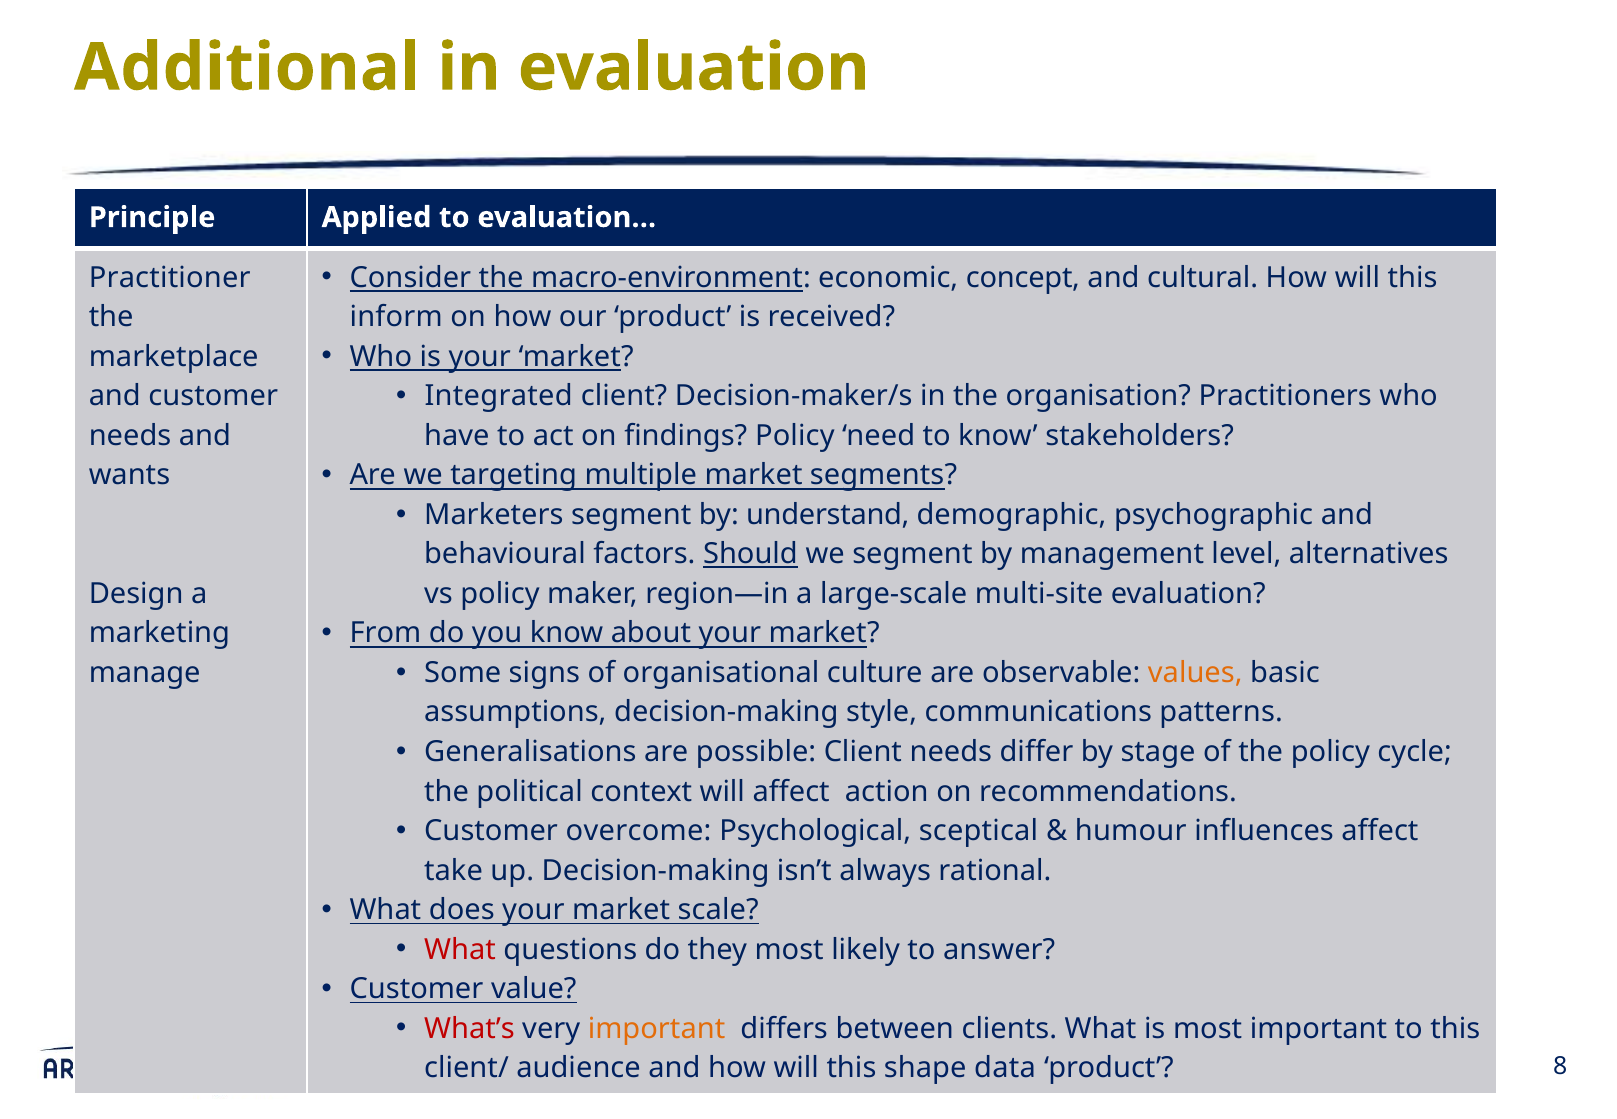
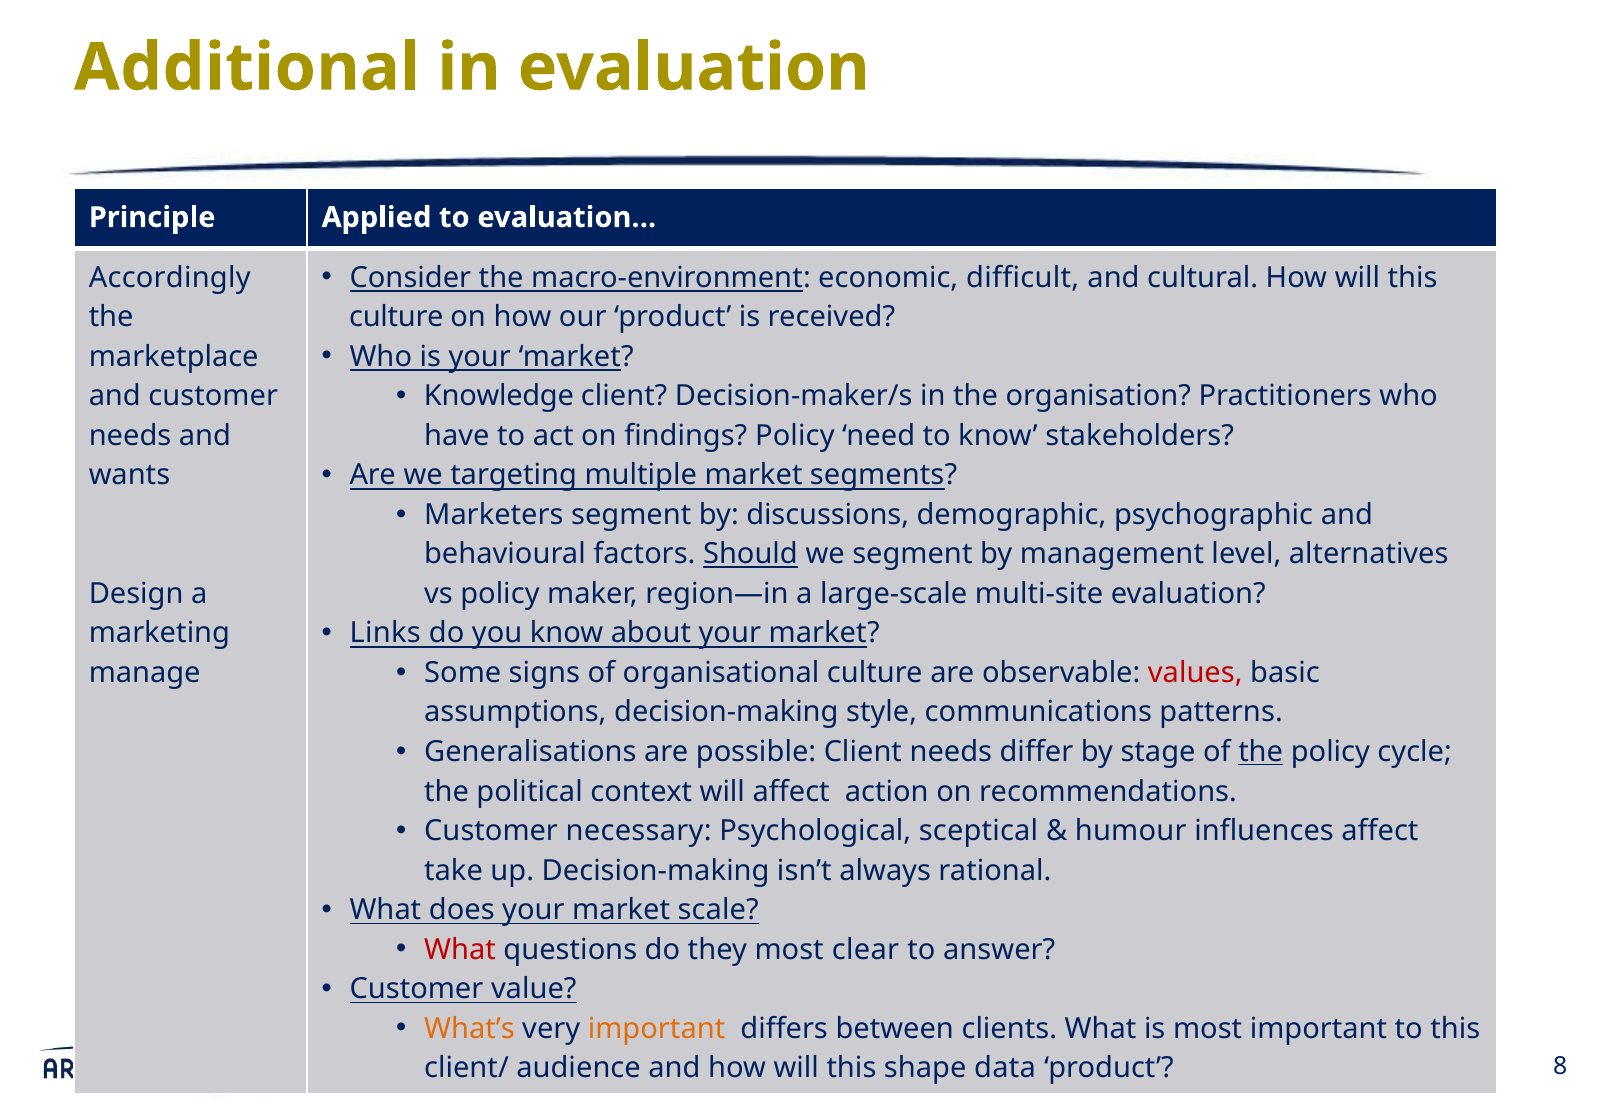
concept: concept -> difficult (1023, 278)
Practitioner: Practitioner -> Accordingly (170, 278)
inform: inform -> culture (396, 317)
Integrated: Integrated -> Knowledge (499, 396)
understand: understand -> discussions (828, 515)
From: From -> Links (385, 634)
values colour: orange -> red (1195, 673)
the underline: none -> present (1261, 752)
overcome: overcome -> necessary (639, 831)
likely: likely -> clear (865, 950)
What’s colour: red -> orange (469, 1029)
